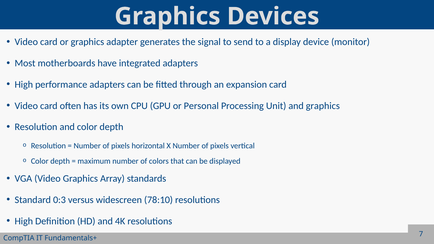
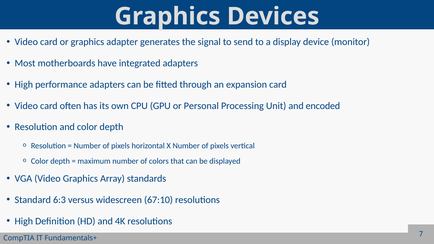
and graphics: graphics -> encoded (323, 106)
0:3: 0:3 -> 6:3 (59, 200)
78:10: 78:10 -> 67:10 (159, 200)
